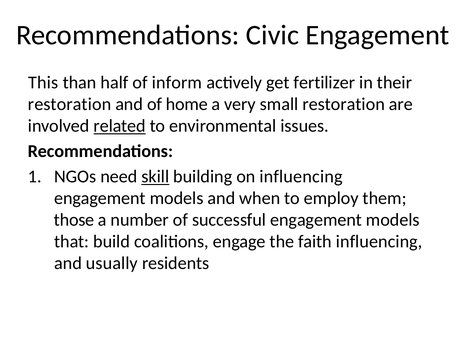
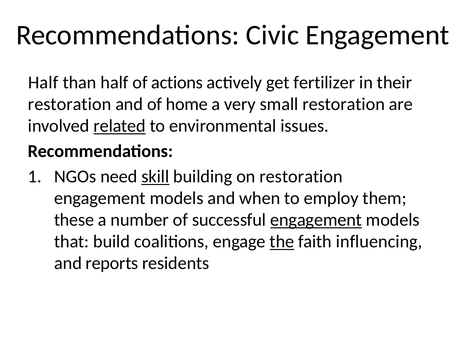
This: This -> Half (43, 83)
inform: inform -> actions (177, 83)
on influencing: influencing -> restoration (301, 177)
those: those -> these (74, 220)
engagement underline: none -> present (316, 220)
the underline: none -> present (282, 242)
usually: usually -> reports (112, 264)
